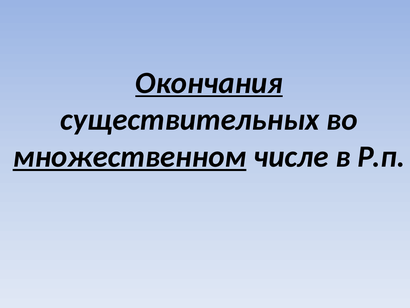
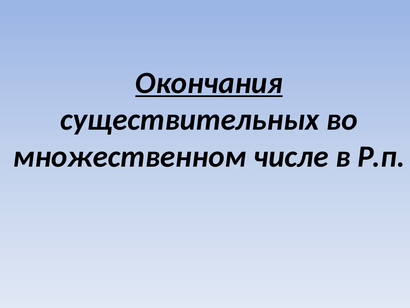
множественном underline: present -> none (130, 157)
